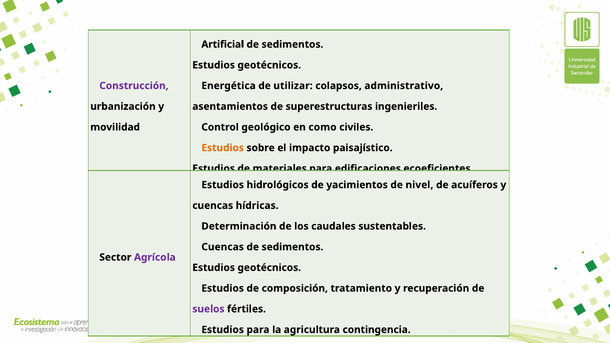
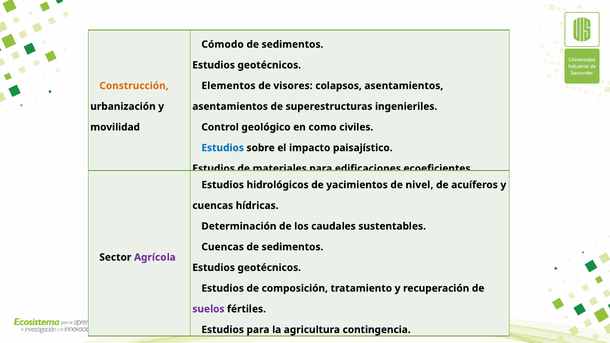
Artificial: Artificial -> Cómodo (223, 44)
Construcción colour: purple -> orange (134, 86)
Energética: Energética -> Elementos (228, 86)
utilizar: utilizar -> visores (293, 86)
colapsos administrativo: administrativo -> asentamientos (404, 86)
Estudios colour: orange -> blue (223, 148)
